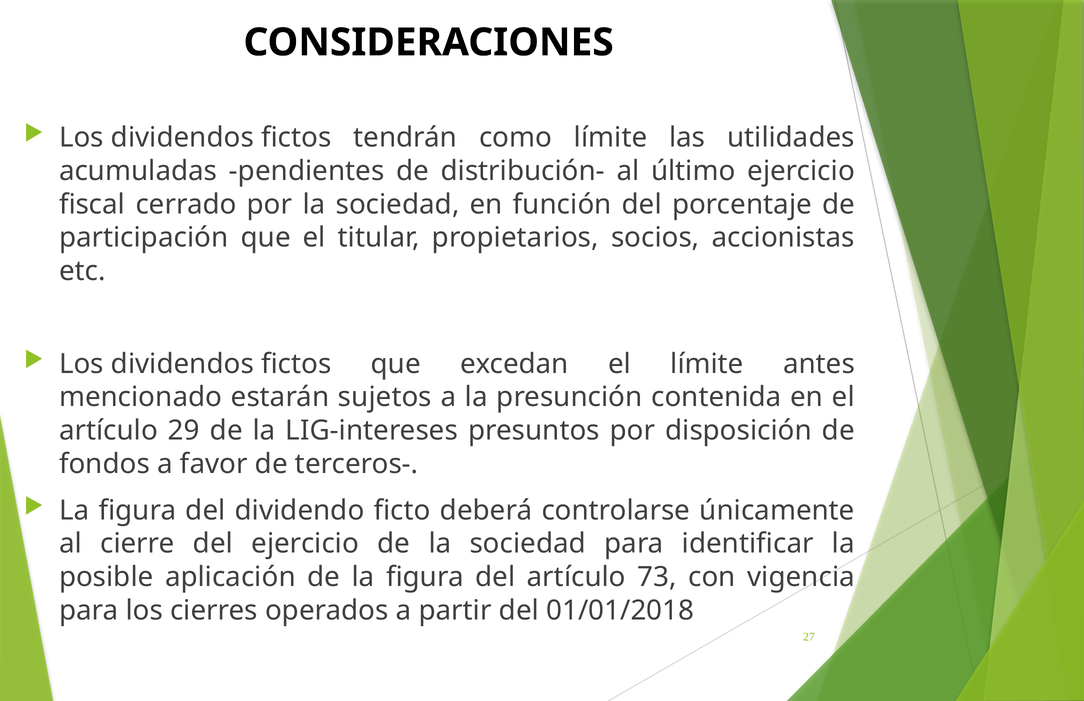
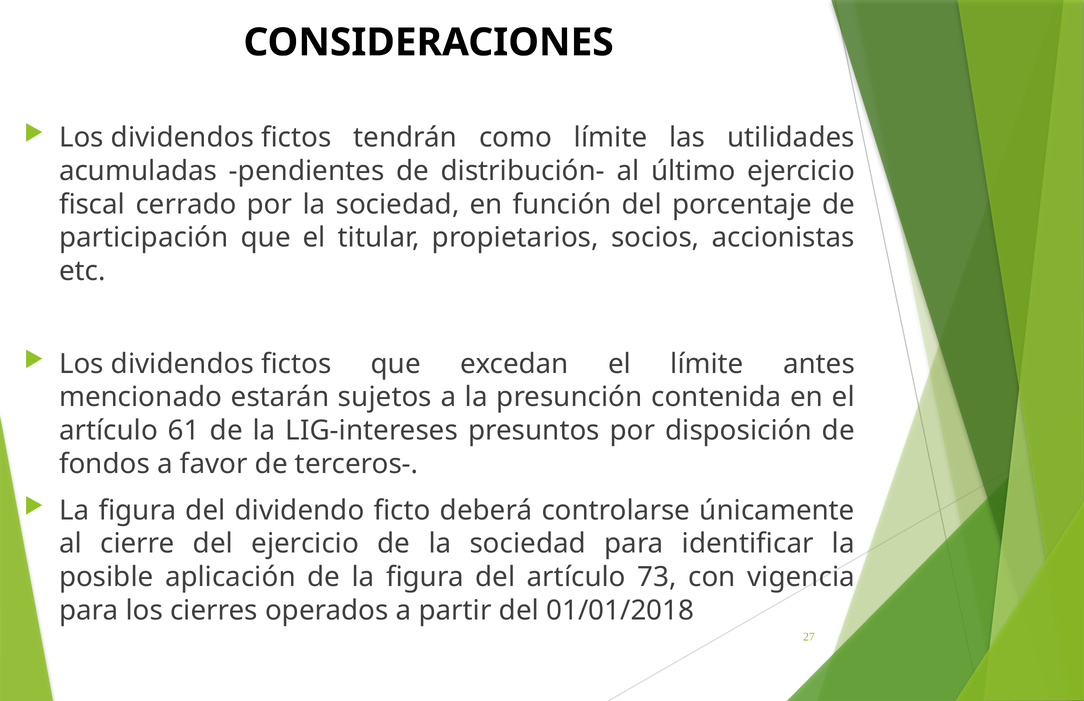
29: 29 -> 61 (184, 430)
